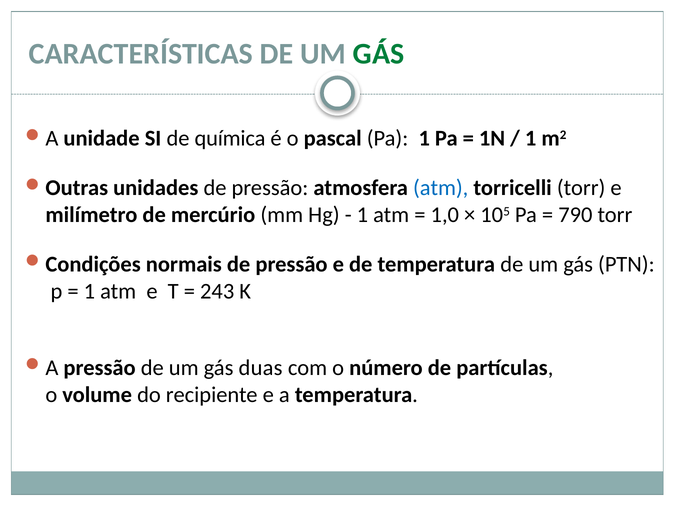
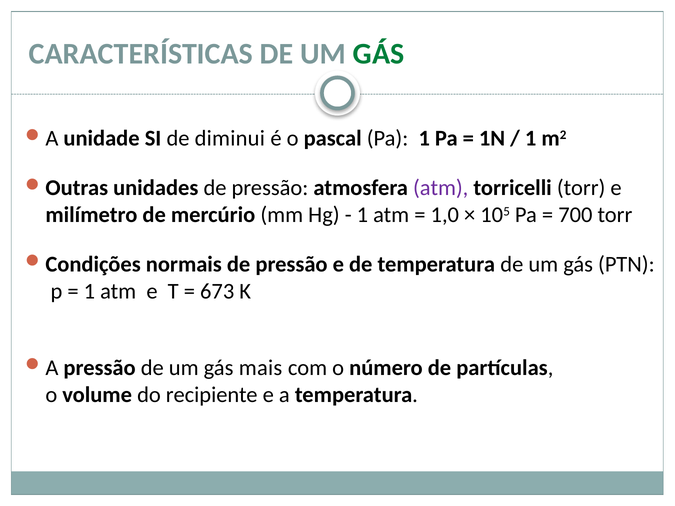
química: química -> diminui (230, 139)
atm colour: blue -> purple (441, 188)
790: 790 -> 700 (575, 215)
243: 243 -> 673 (217, 292)
duas: duas -> mais (261, 368)
